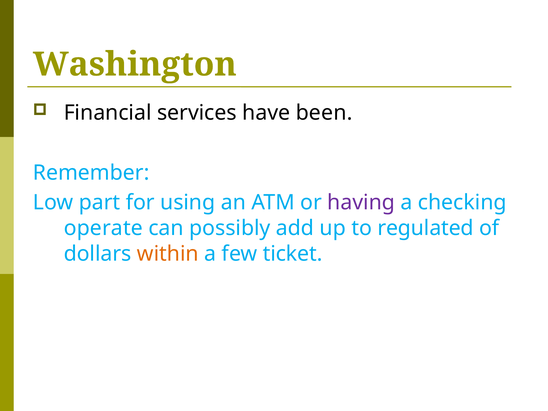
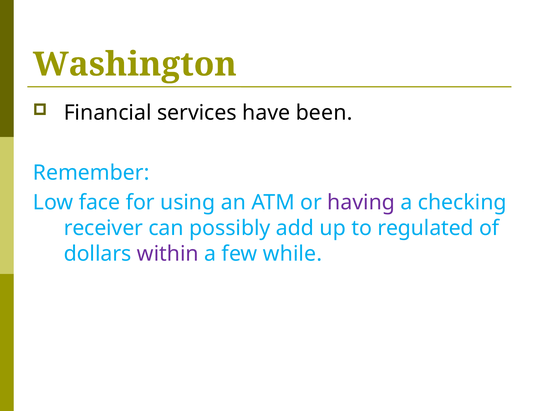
part: part -> face (99, 203)
operate: operate -> receiver (103, 228)
within colour: orange -> purple (168, 254)
ticket: ticket -> while (292, 254)
